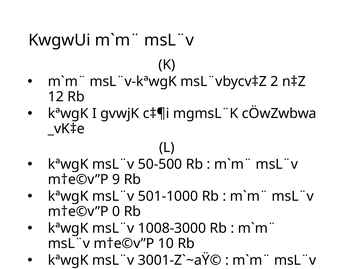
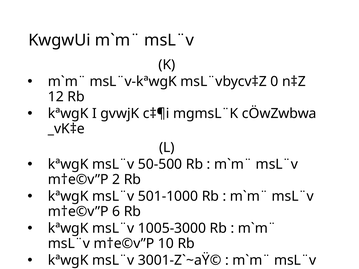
2: 2 -> 0 (274, 82)
9: 9 -> 2 (116, 180)
0: 0 -> 6 (116, 212)
1008-3000: 1008-3000 -> 1005-3000 (172, 229)
